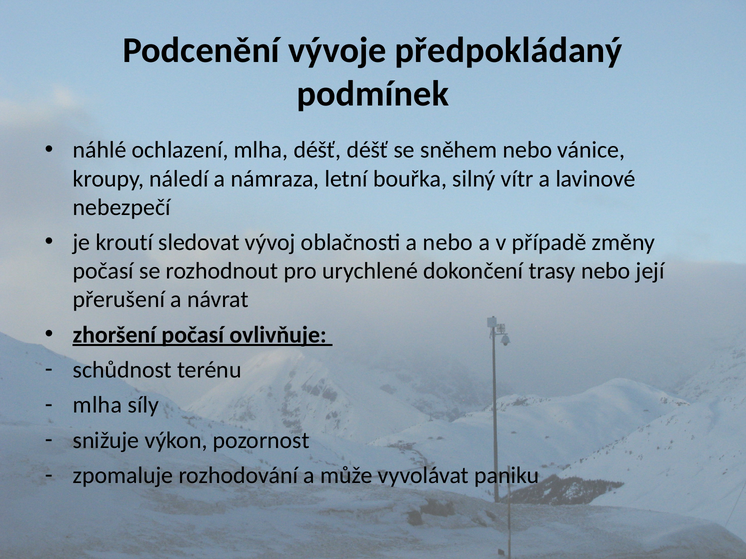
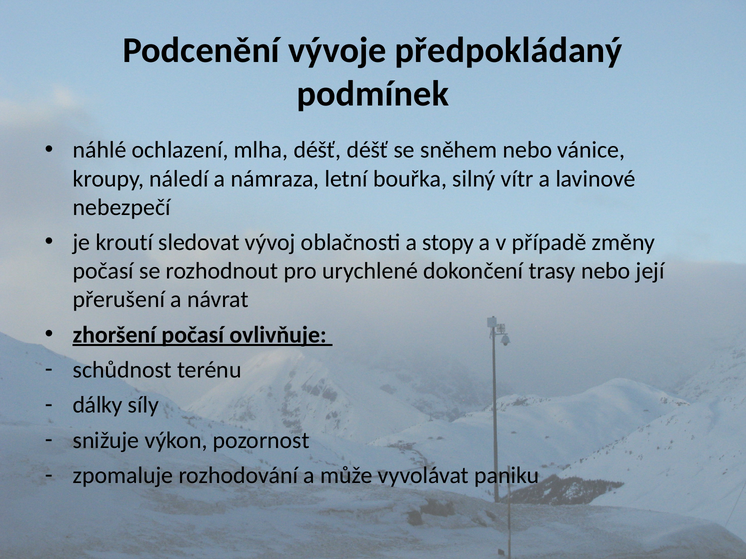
a nebo: nebo -> stopy (448, 243)
mlha: mlha -> dálky (98, 405)
